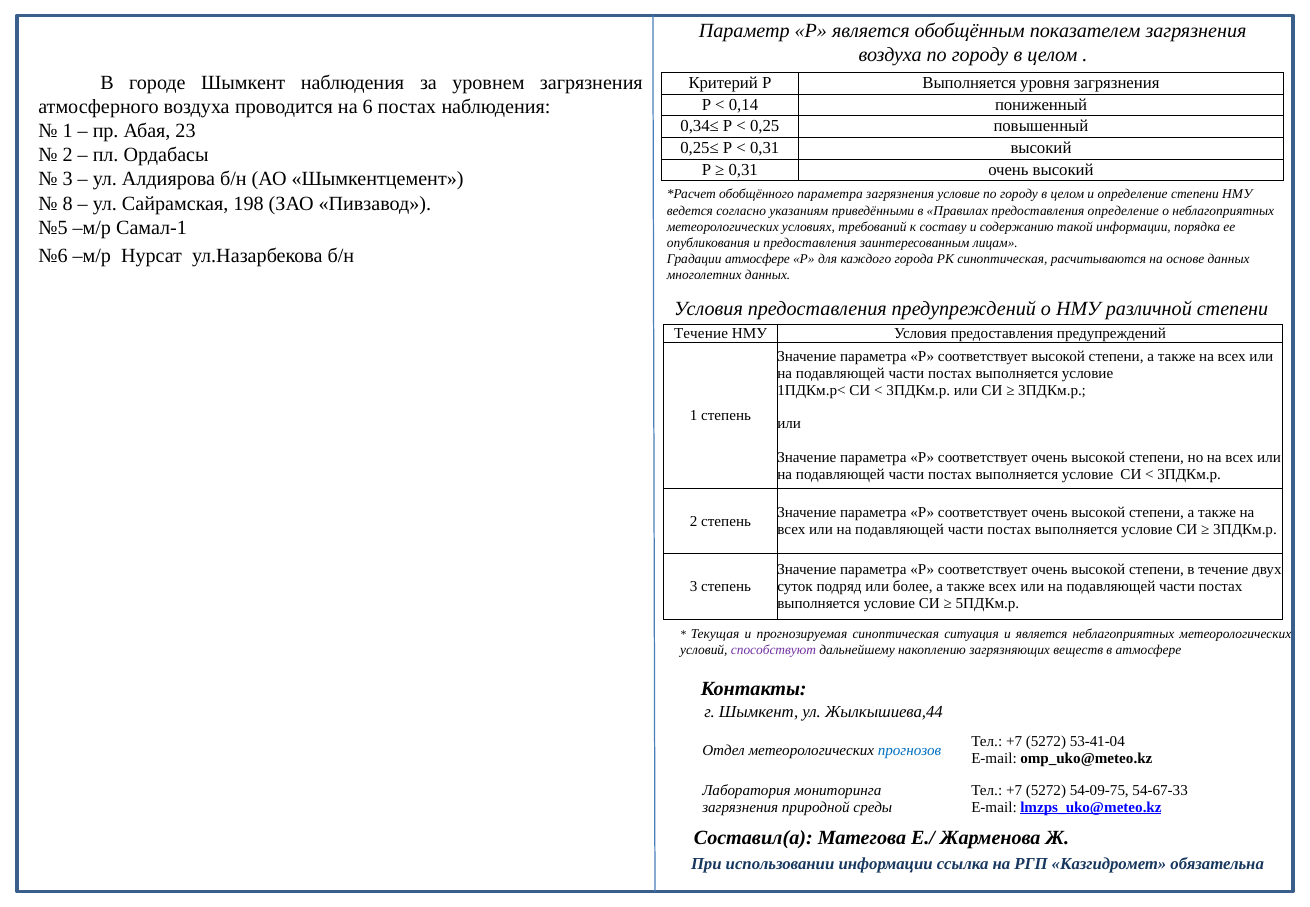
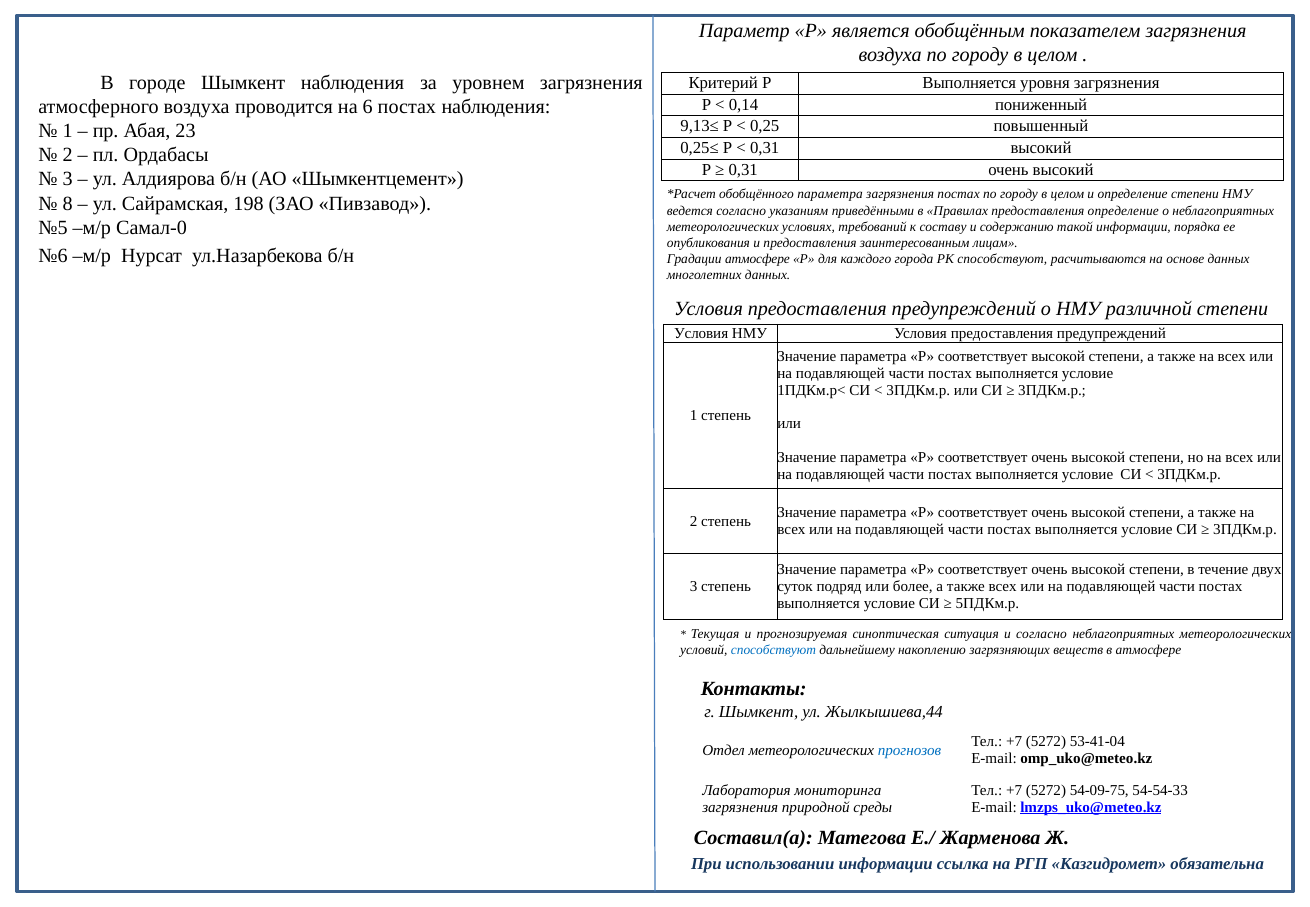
0,34≤: 0,34≤ -> 9,13≤ (700, 126)
загрязнения условие: условие -> постах (959, 195)
Самал-1: Самал-1 -> Самал-0 (152, 228)
РК синоптическая: синоптическая -> способствуют (1002, 259)
Течение: Течение -> Условия (701, 334)
и является: является -> согласно (1042, 634)
способствуют colour: purple -> blue (773, 650)
54-67-33: 54-67-33 -> 54-54-33 (1160, 790)
